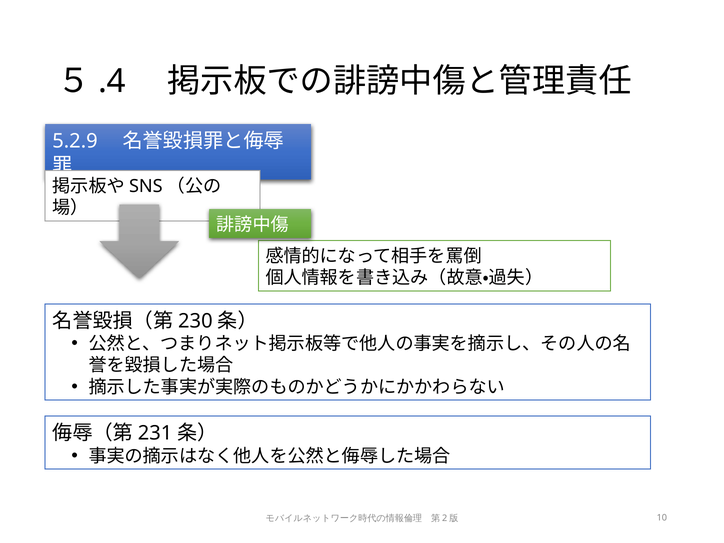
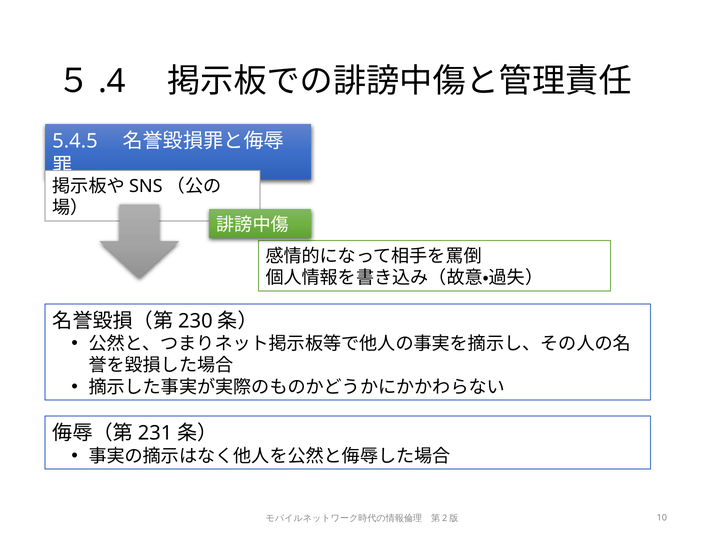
5.2.9: 5.2.9 -> 5.4.5 (75, 141)
